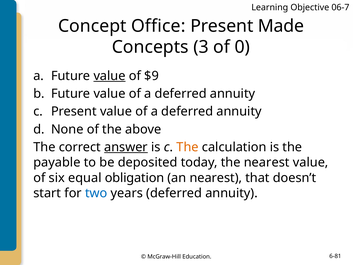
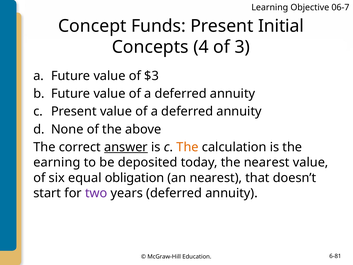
Office: Office -> Funds (158, 26)
Made: Made -> Initial (281, 26)
3: 3 -> 4 (201, 47)
0: 0 -> 3 (242, 47)
value underline: present -> none (109, 76)
$9: $9 -> $3 (152, 76)
payable: payable -> earning (57, 162)
two colour: blue -> purple (96, 193)
